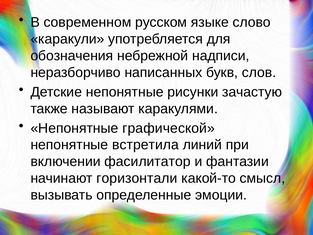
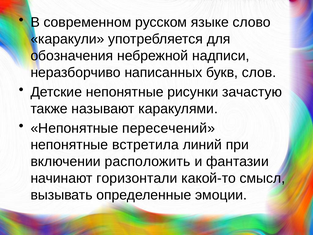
графической: графической -> пересечений (169, 128)
фасилитатор: фасилитатор -> расположить (147, 161)
